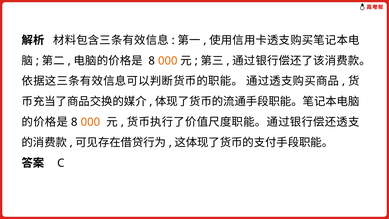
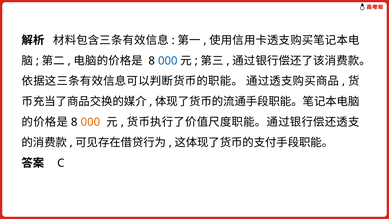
000 colour: orange -> blue (168, 61)
